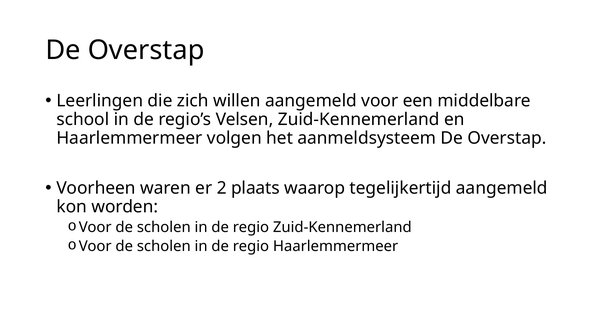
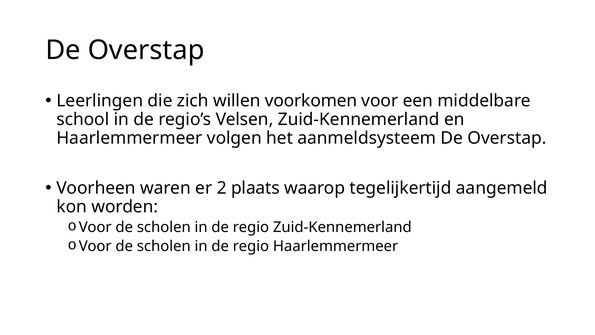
willen aangemeld: aangemeld -> voorkomen (311, 101)
